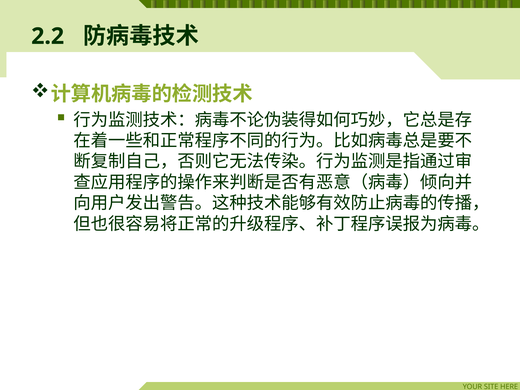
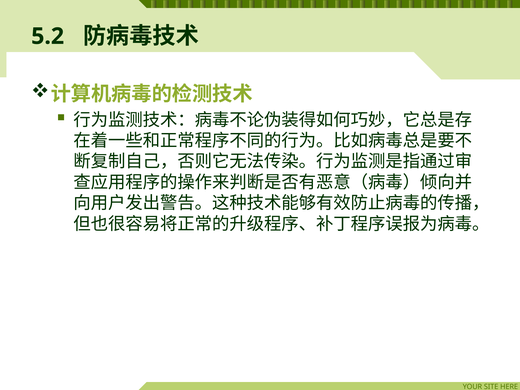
2.2: 2.2 -> 5.2 (48, 36)
